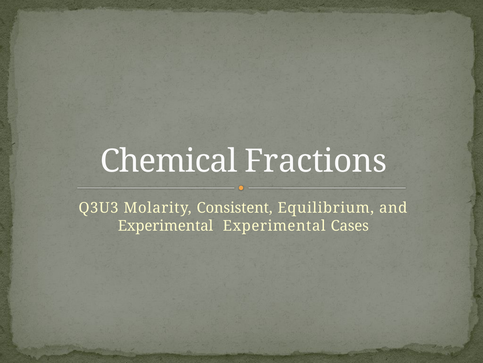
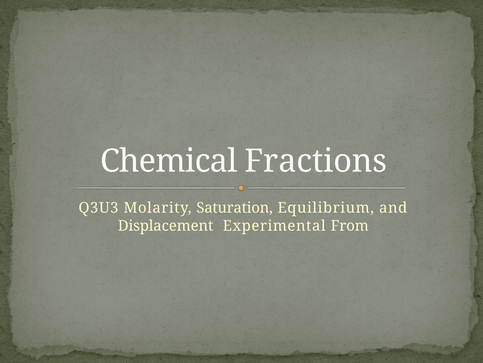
Consistent: Consistent -> Saturation (235, 208)
Experimental: Experimental -> Displacement (166, 225)
Cases: Cases -> From (350, 225)
